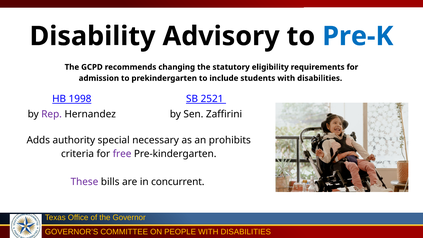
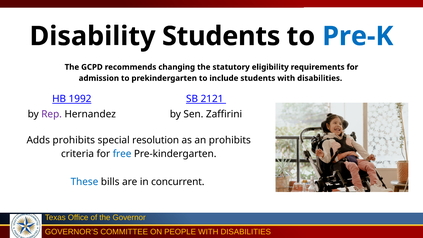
Disability Advisory: Advisory -> Students (221, 36)
1998: 1998 -> 1992 (80, 99)
2521: 2521 -> 2121 (212, 99)
Adds authority: authority -> prohibits (74, 140)
necessary: necessary -> resolution (156, 140)
free colour: purple -> blue (122, 154)
These colour: purple -> blue (84, 182)
